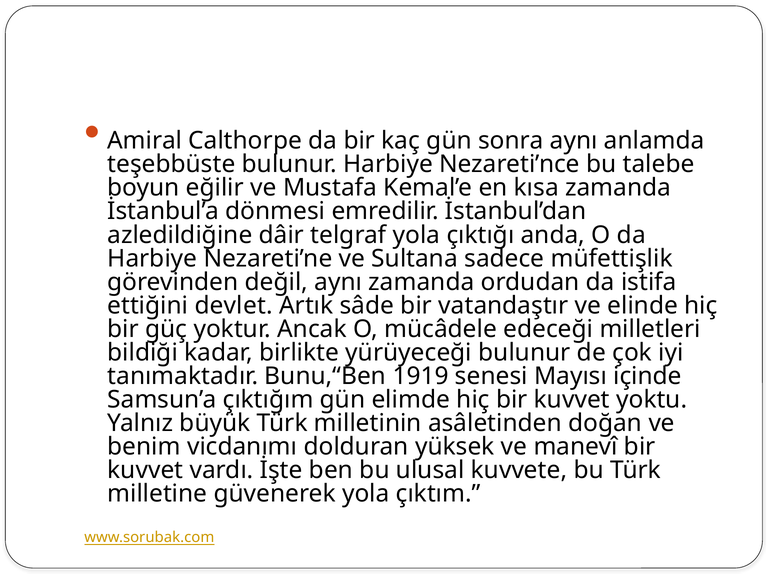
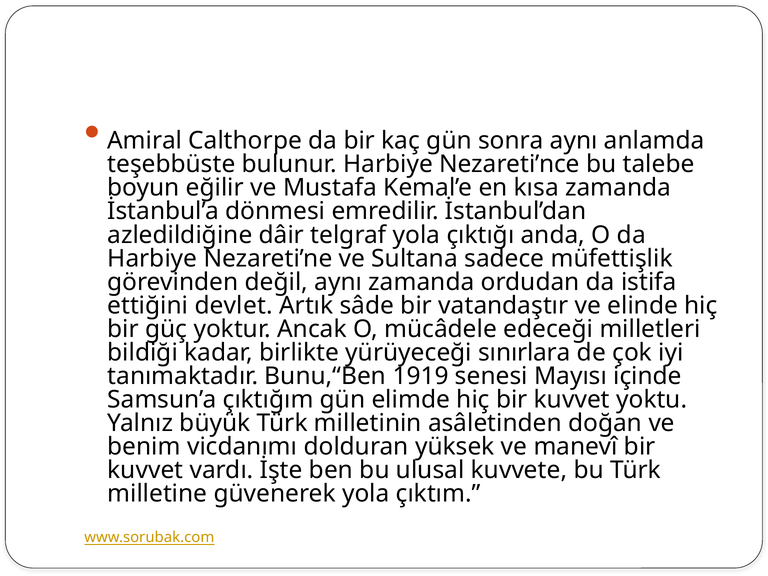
yürüyeceği bulunur: bulunur -> sınırlara (524, 353)
